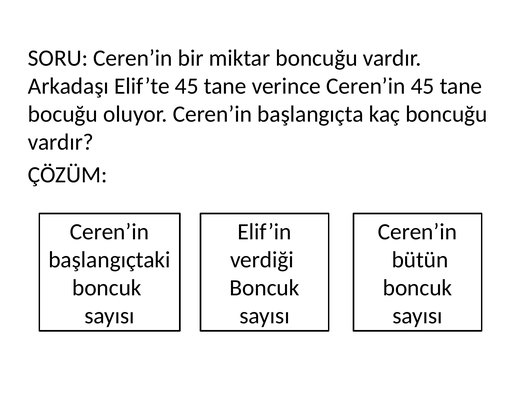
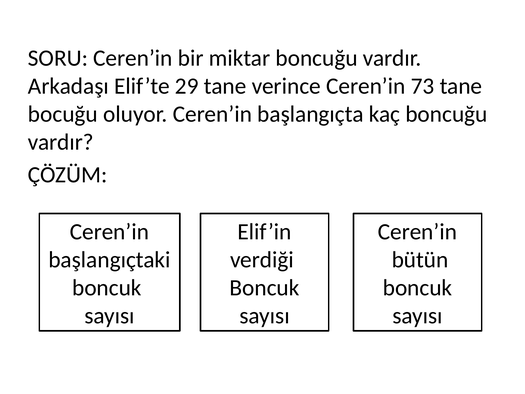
Elif’te 45: 45 -> 29 (187, 86)
Ceren’in 45: 45 -> 73 (423, 86)
